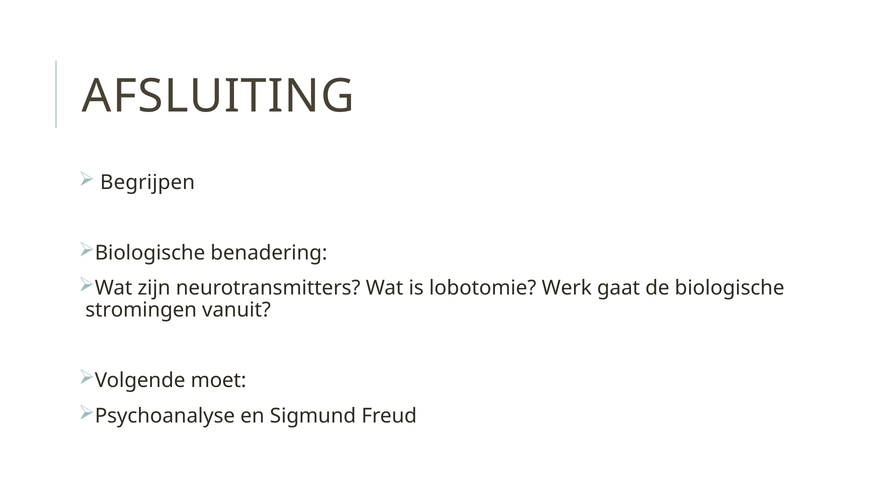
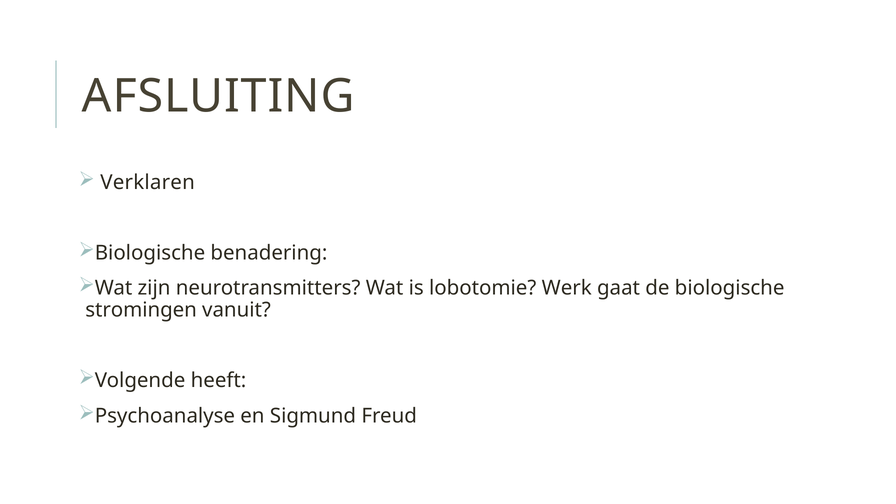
Begrijpen: Begrijpen -> Verklaren (148, 182)
moet: moet -> heeft (219, 381)
